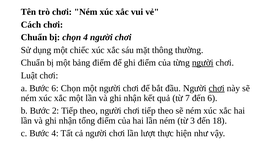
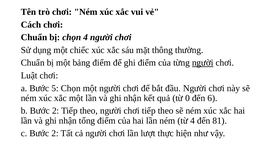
Bước 6: 6 -> 5 (55, 88)
chơi underline: present -> none (217, 88)
7: 7 -> 0 (187, 98)
từ 3: 3 -> 4 (193, 120)
18: 18 -> 81 (220, 120)
c Bước 4: 4 -> 2 (55, 133)
